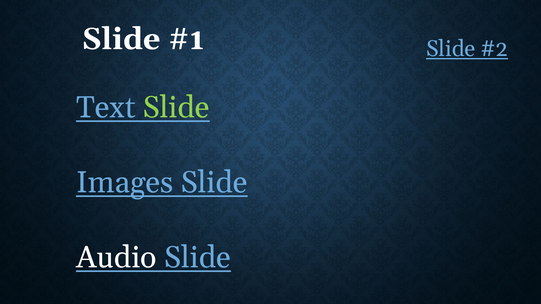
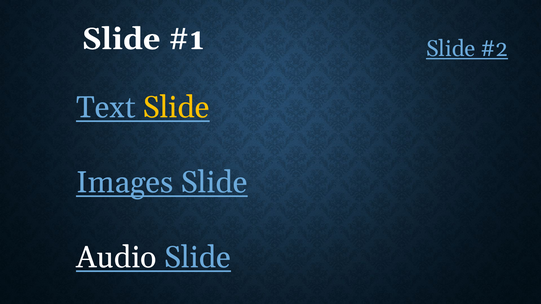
Slide colour: light green -> yellow (176, 107)
